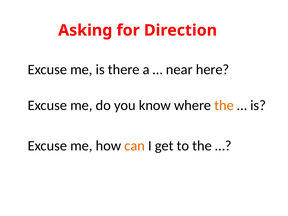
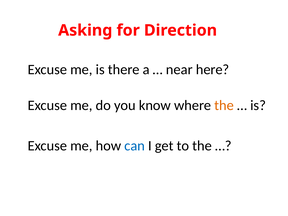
can colour: orange -> blue (135, 146)
